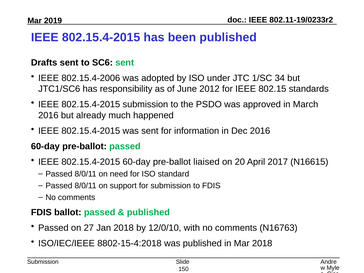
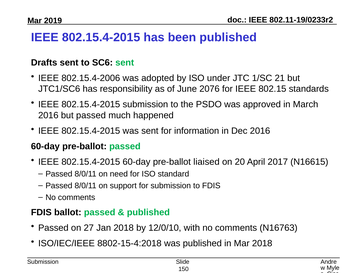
34: 34 -> 21 (280, 78)
2012: 2012 -> 2076 (209, 89)
but already: already -> passed (91, 115)
